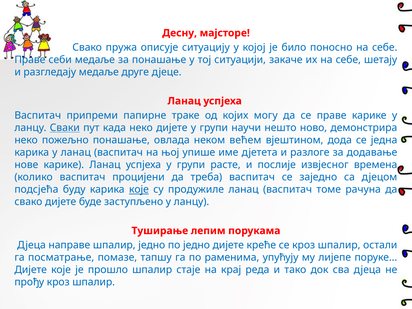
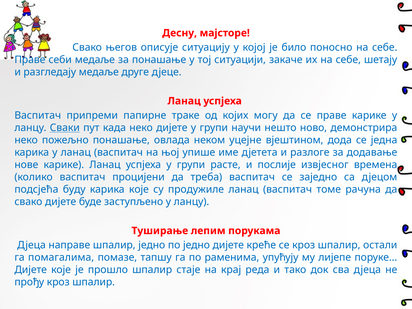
пружа: пружа -> његов (121, 47)
већем: већем -> уцејне (245, 140)
које underline: present -> none (139, 190)
посматрање: посматрање -> помагалима (61, 258)
